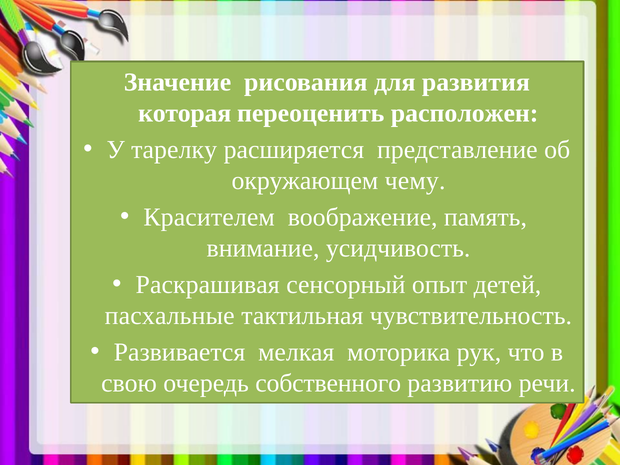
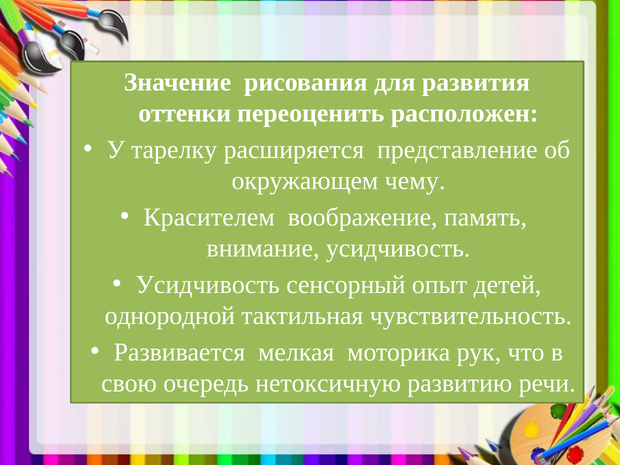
которая: которая -> оттенки (185, 113)
Раскрашивая: Раскрашивая -> Усидчивость (208, 285)
пасхальные: пасхальные -> однородной (170, 316)
собственного: собственного -> нетоксичную (328, 383)
